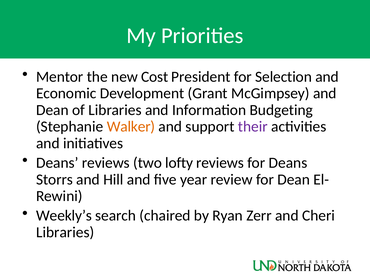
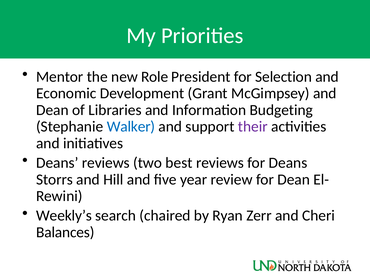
Cost: Cost -> Role (155, 77)
Walker colour: orange -> blue (131, 127)
lofty: lofty -> best (179, 163)
Libraries: Libraries -> Balances (65, 233)
